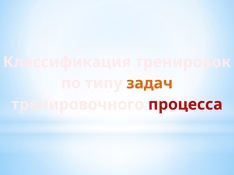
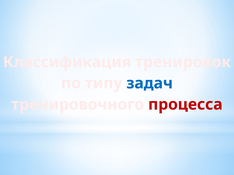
задач colour: orange -> blue (150, 84)
